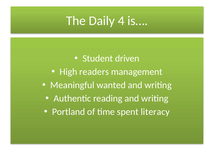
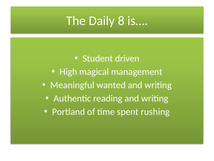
4: 4 -> 8 (121, 21)
readers: readers -> magical (94, 72)
literacy: literacy -> rushing (155, 111)
